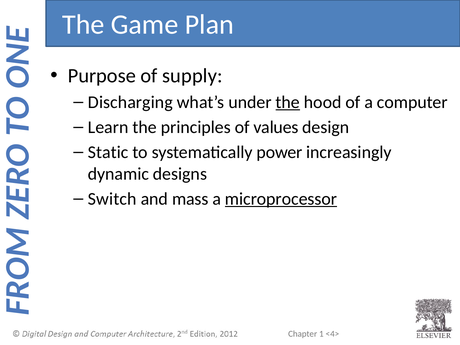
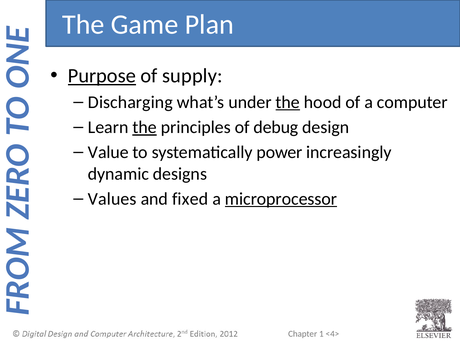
Purpose underline: none -> present (102, 76)
the underline: none -> present (145, 127)
values: values -> debug (276, 127)
Static: Static -> Value (108, 152)
Switch: Switch -> Values (112, 199)
mass: mass -> fixed (190, 199)
